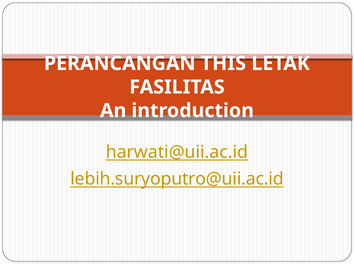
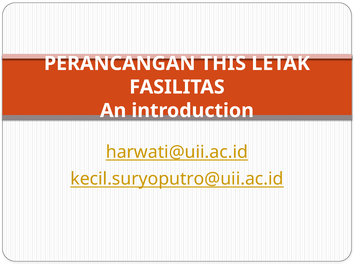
lebih.suryoputro@uii.ac.id: lebih.suryoputro@uii.ac.id -> kecil.suryoputro@uii.ac.id (177, 179)
